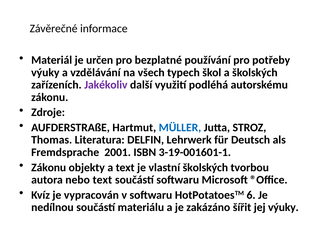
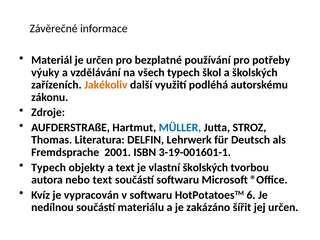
Jakékoliv colour: purple -> orange (106, 85)
Zákonu: Zákonu -> Typech (49, 167)
jej výuky: výuky -> určen (283, 207)
